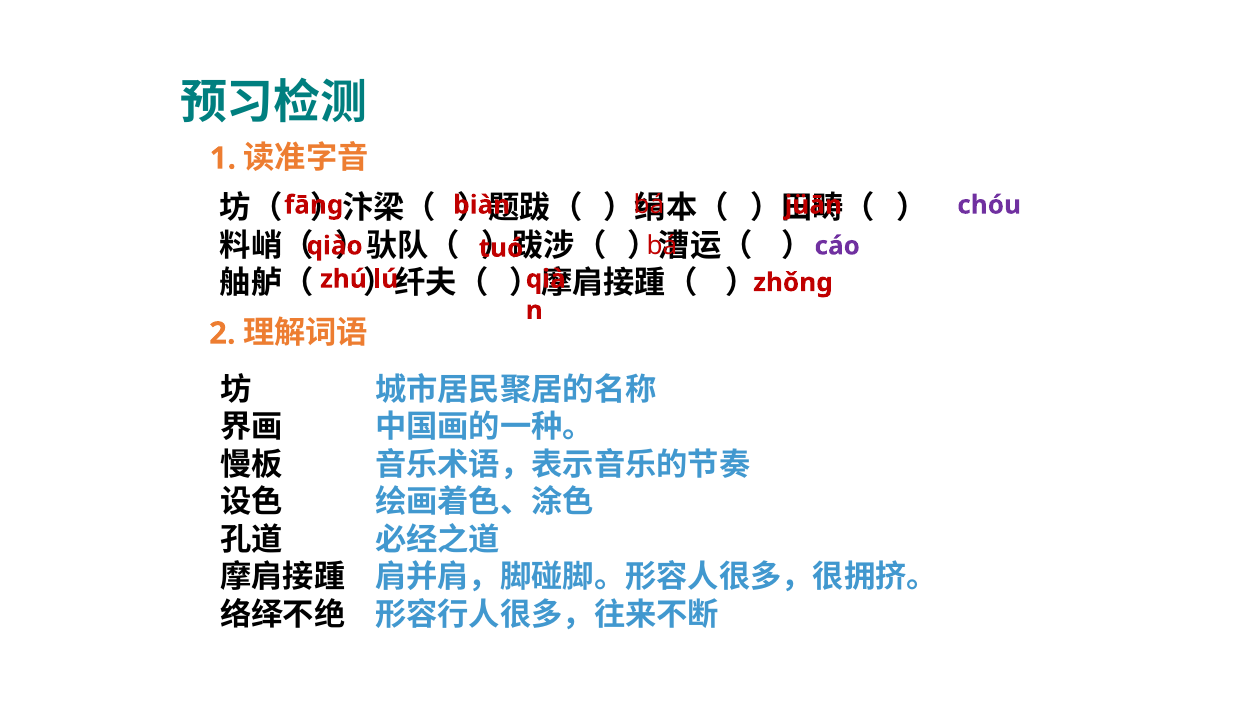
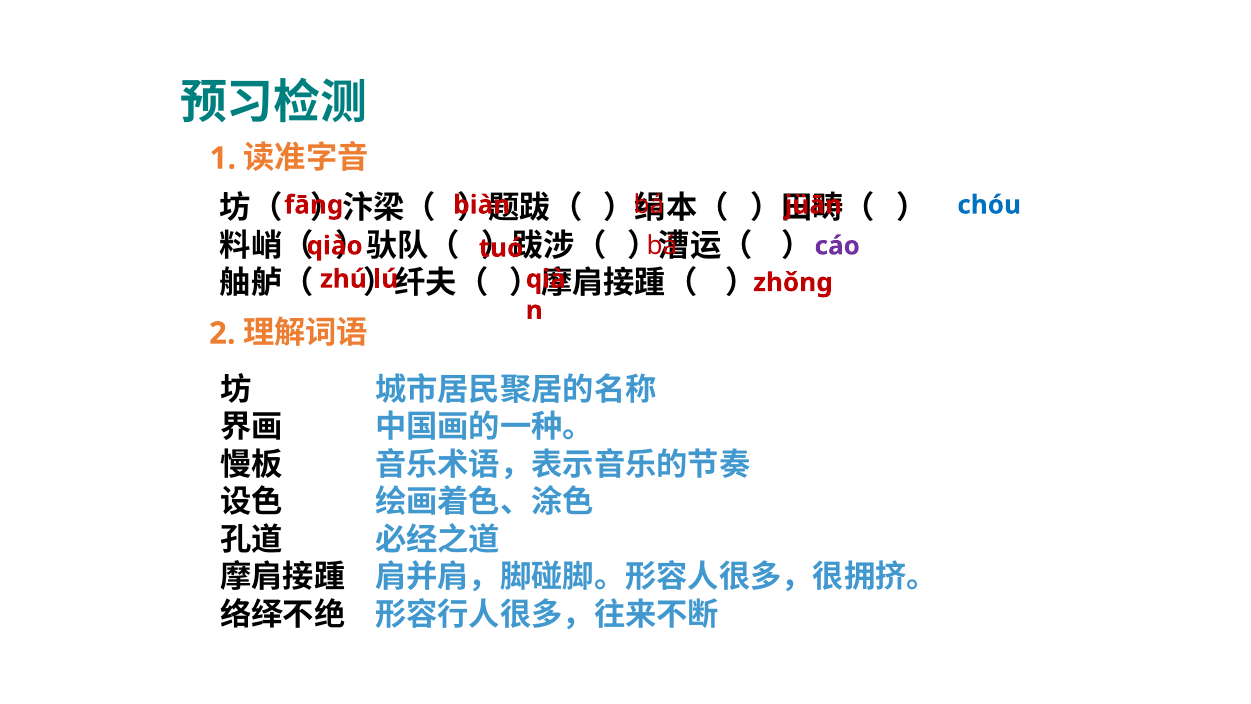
chóu colour: purple -> blue (989, 205)
